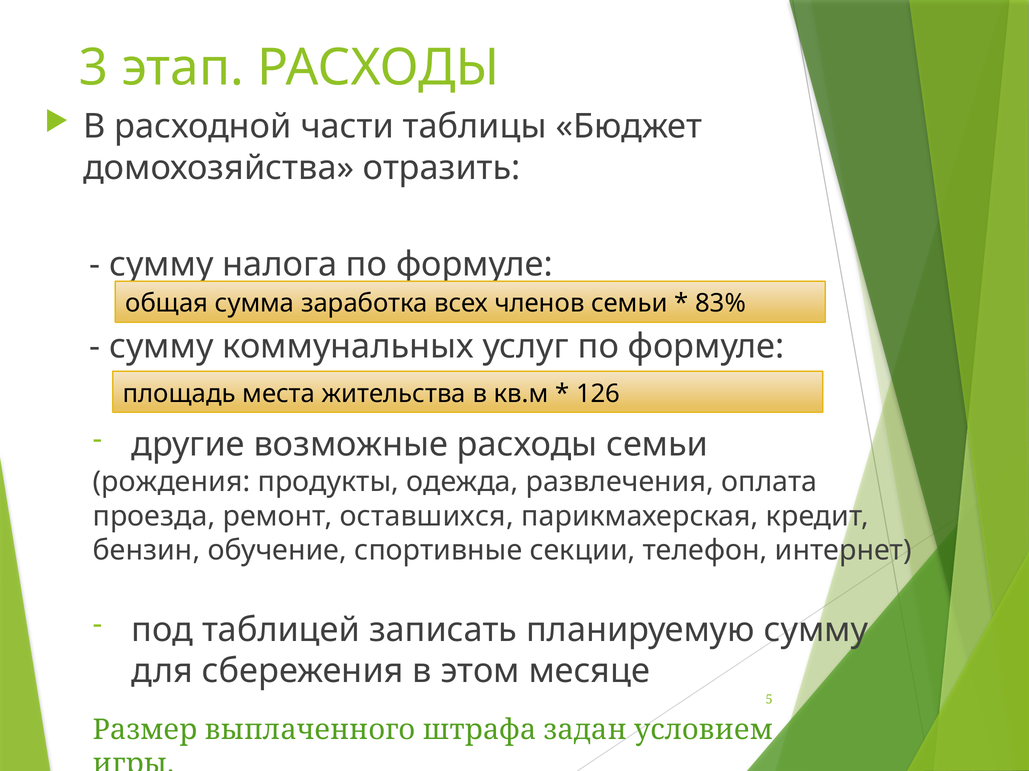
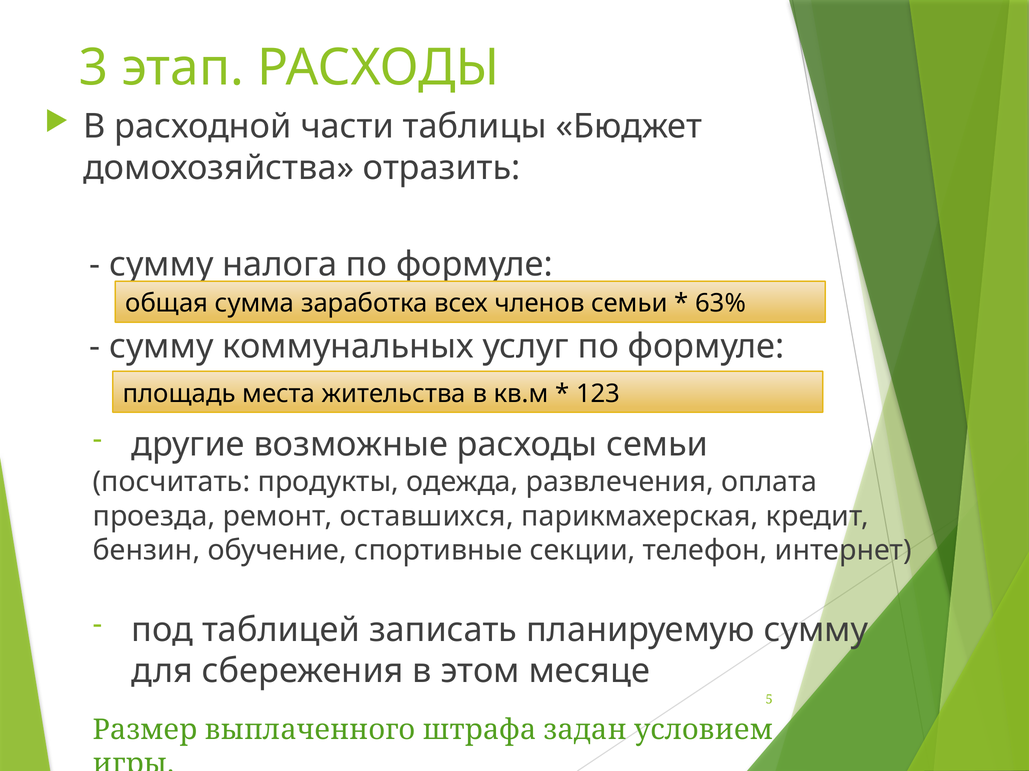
83%: 83% -> 63% (721, 304)
126: 126 -> 123 (598, 394)
рождения: рождения -> посчитать (172, 482)
